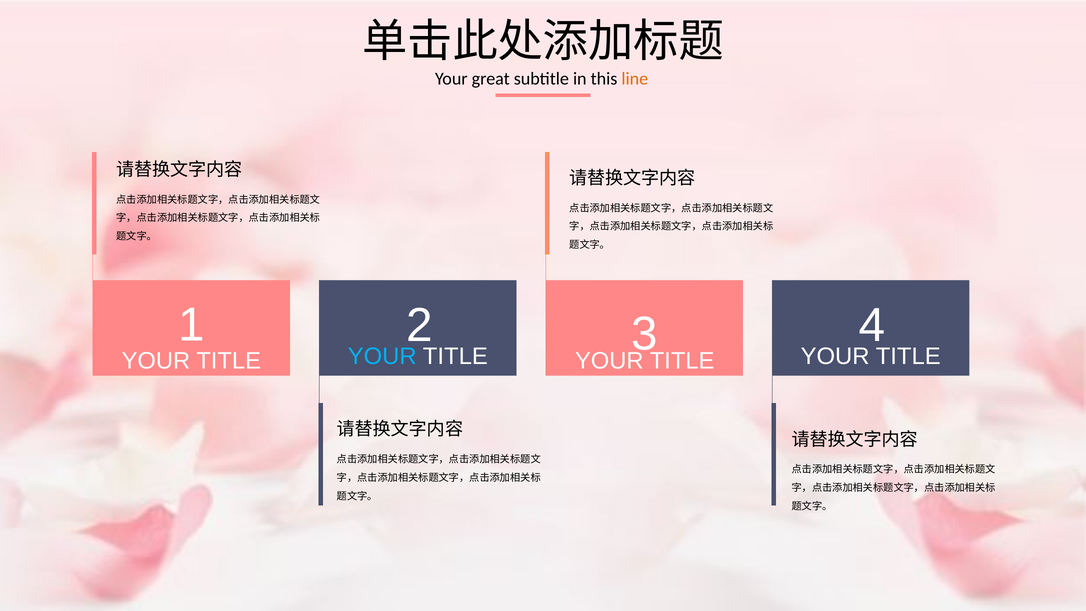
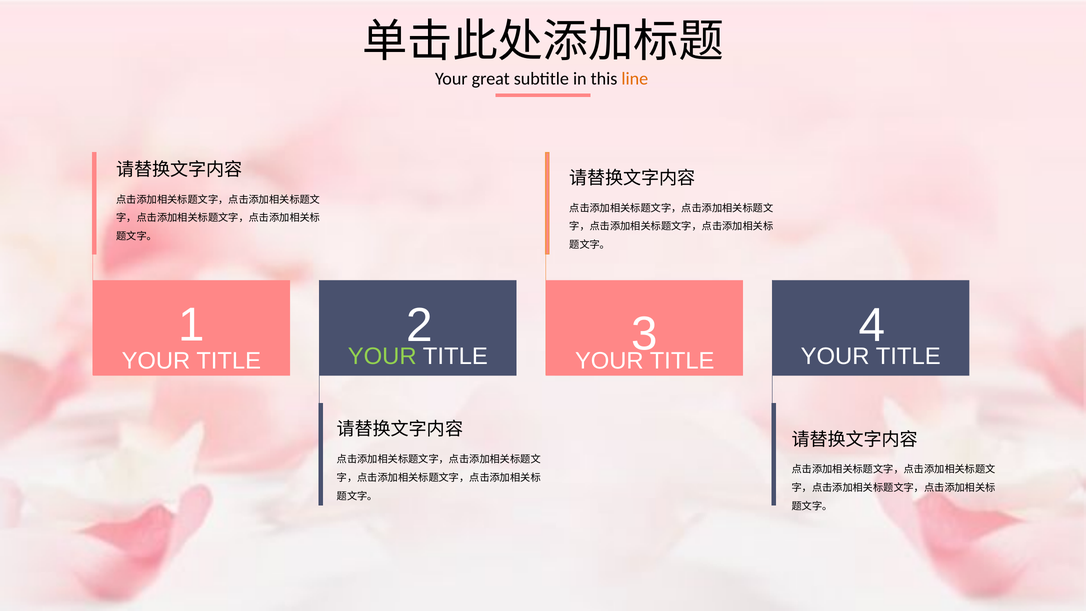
YOUR colour: light blue -> light green (382, 356)
